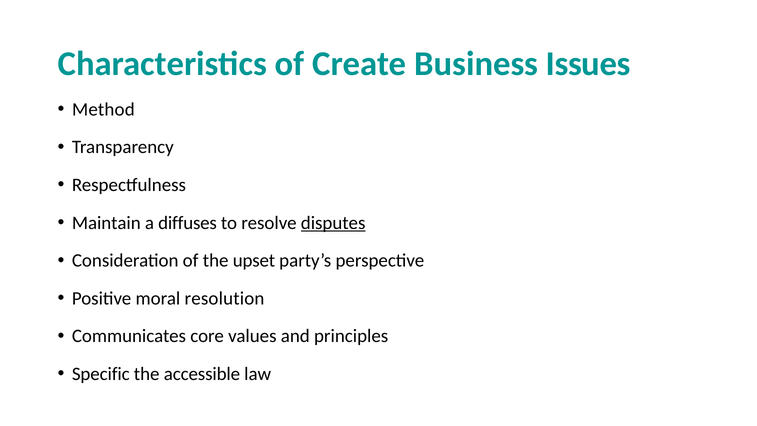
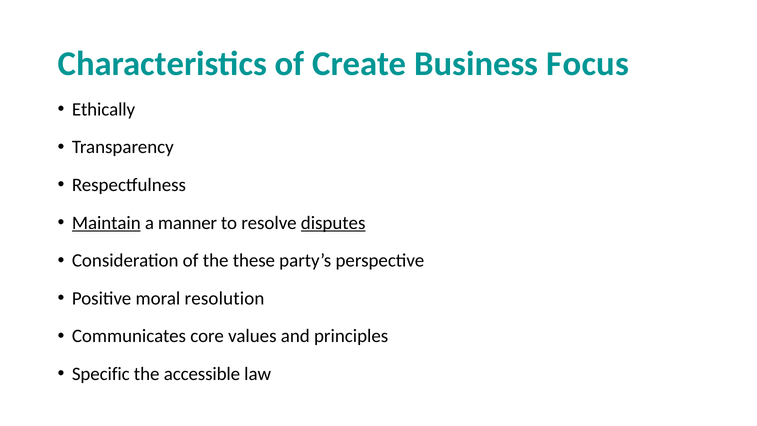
Issues: Issues -> Focus (588, 64)
Method: Method -> Ethically (104, 109)
Maintain underline: none -> present (106, 223)
diffuses: diffuses -> manner (188, 223)
upset: upset -> these (254, 260)
